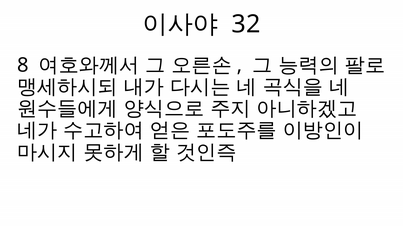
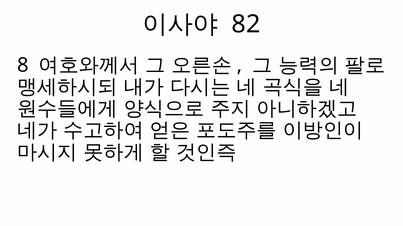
32: 32 -> 82 (246, 24)
